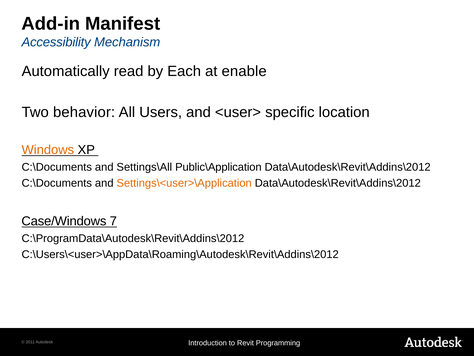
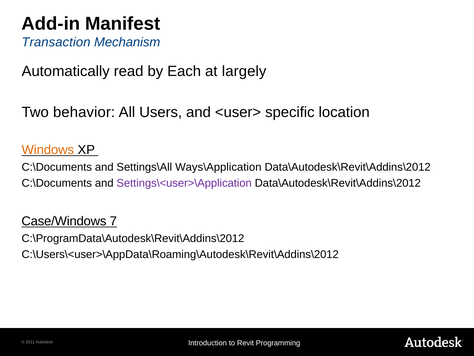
Accessibility: Accessibility -> Transaction (56, 42)
enable: enable -> largely (244, 71)
Public\Application: Public\Application -> Ways\Application (218, 167)
Settings\<user>\Application colour: orange -> purple (184, 183)
